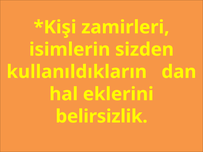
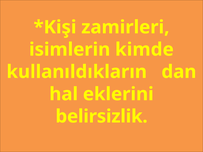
sizden: sizden -> kimde (144, 50)
